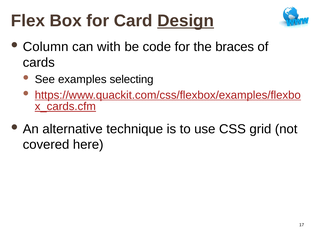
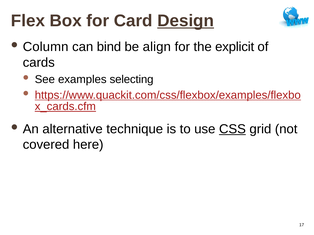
with: with -> bind (109, 47)
code: code -> align (157, 47)
braces: braces -> explicit (235, 47)
CSS underline: none -> present (232, 129)
